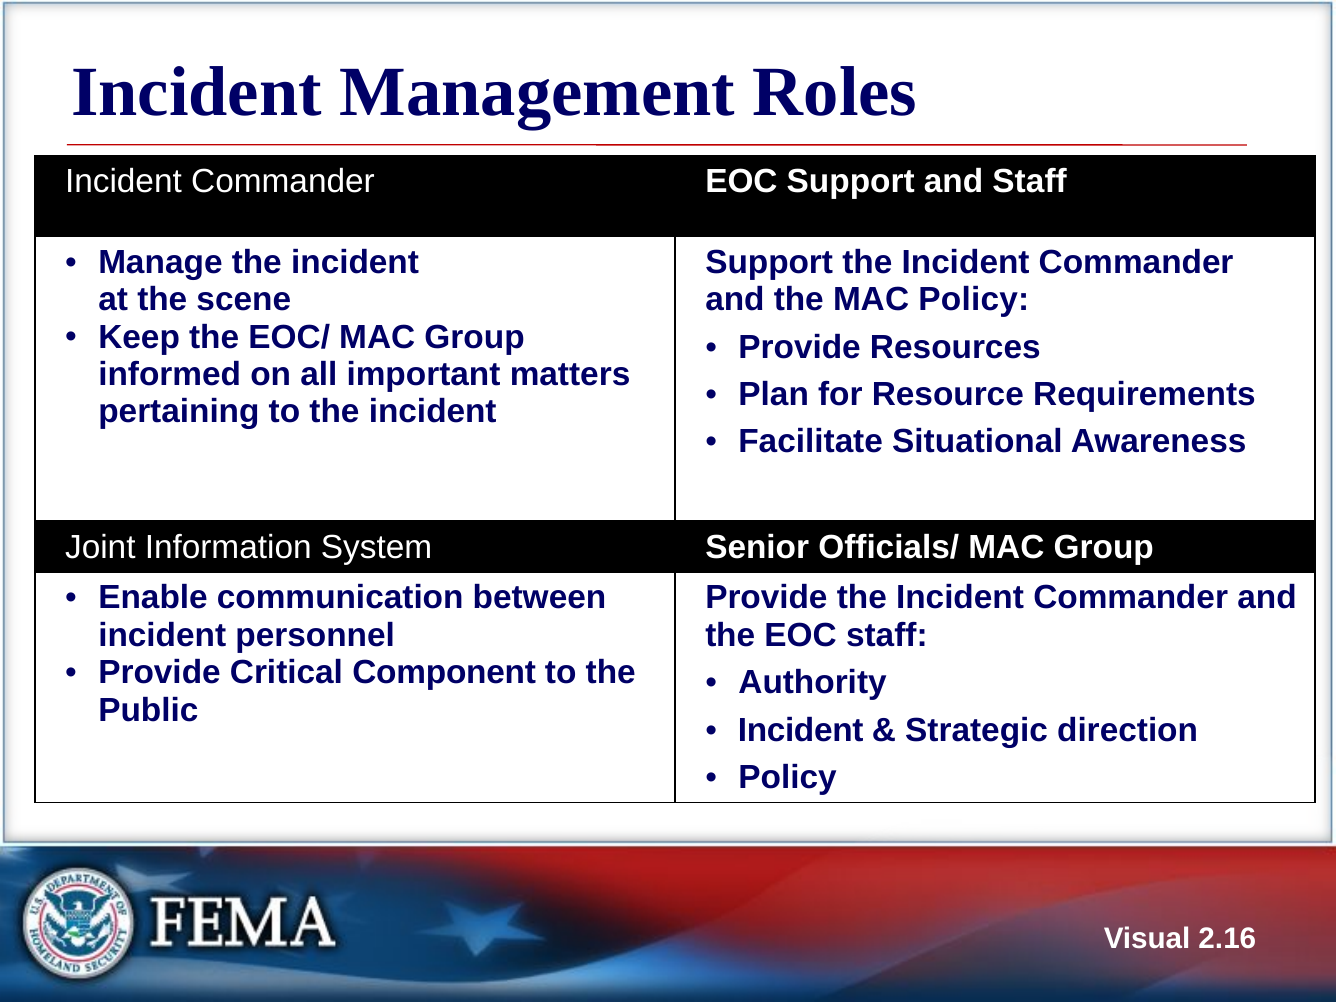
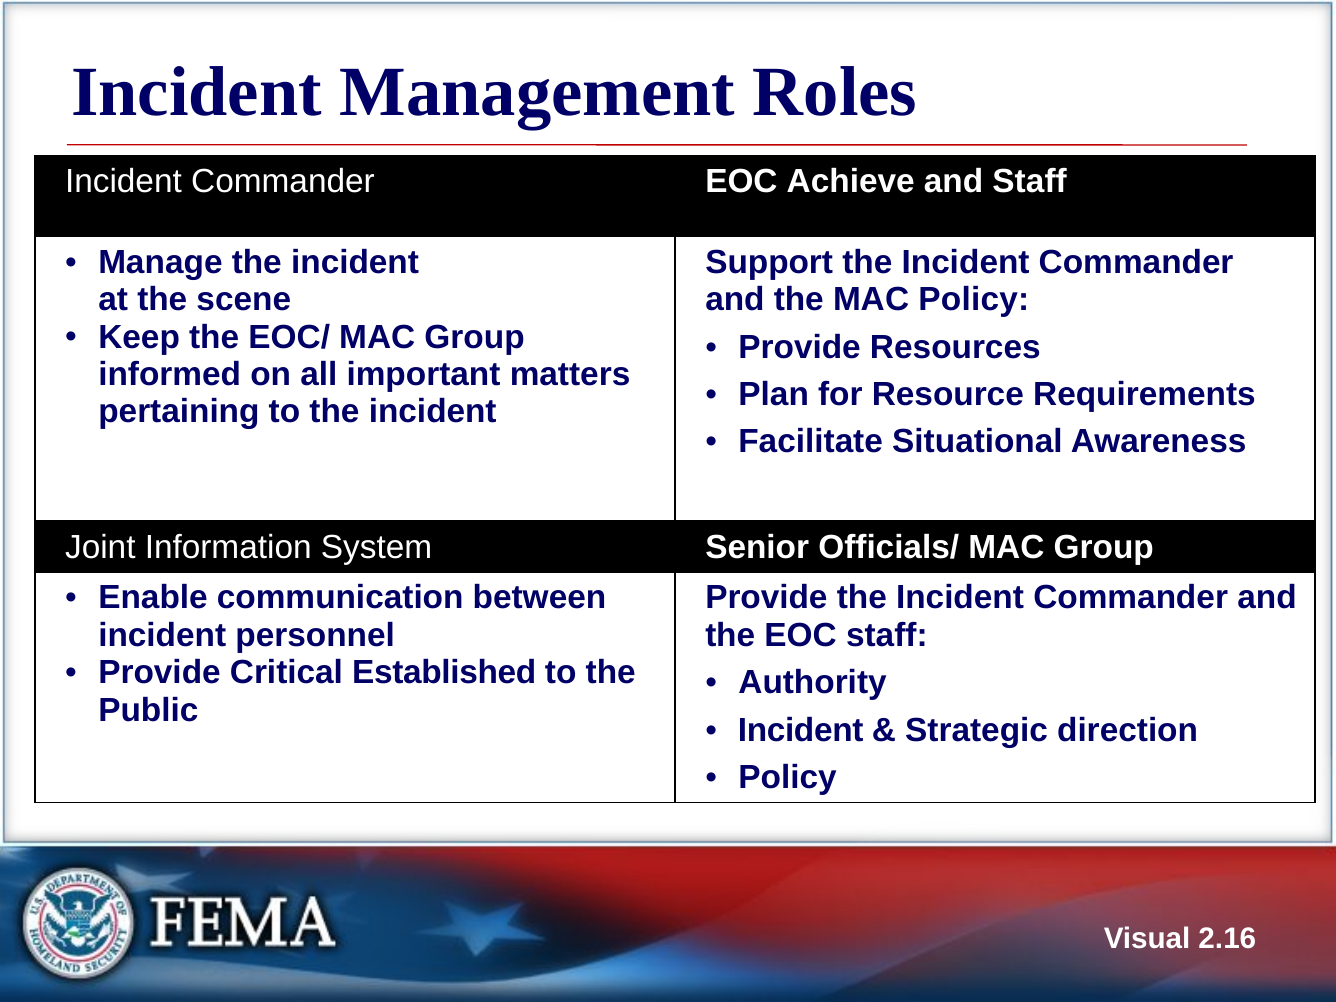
EOC Support: Support -> Achieve (851, 182)
Component: Component -> Established (444, 673)
